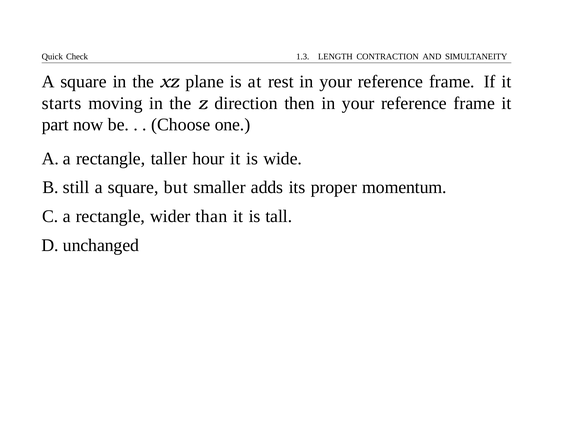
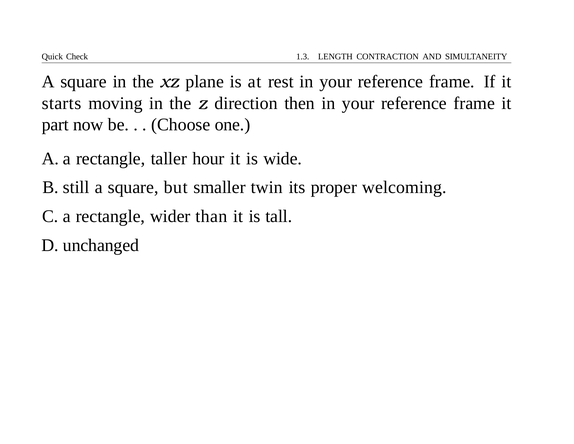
adds: adds -> twin (267, 187)
momentum: momentum -> welcoming (404, 187)
